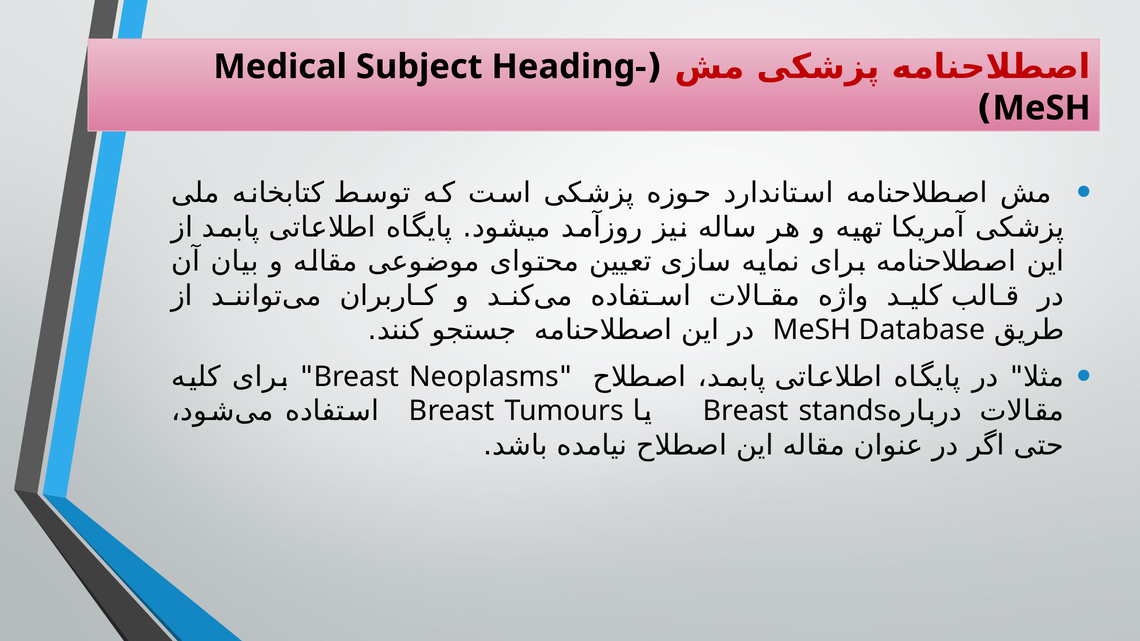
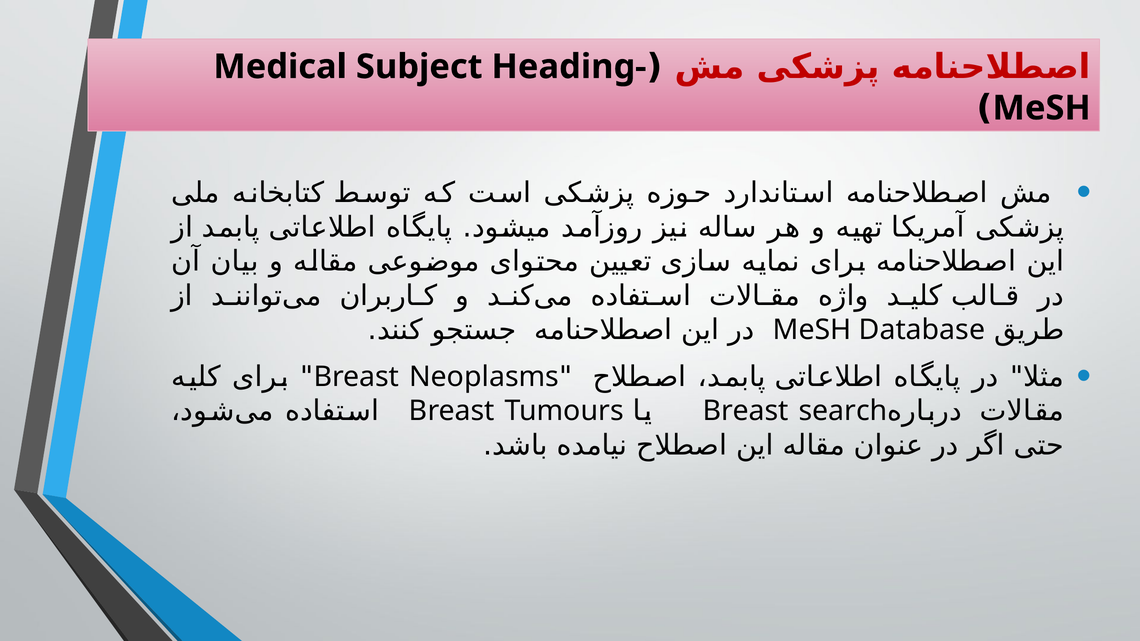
stands: stands -> search (843, 411)
